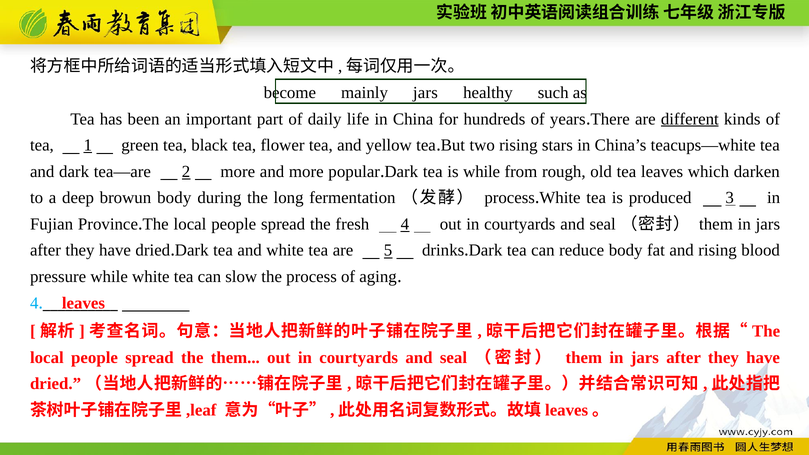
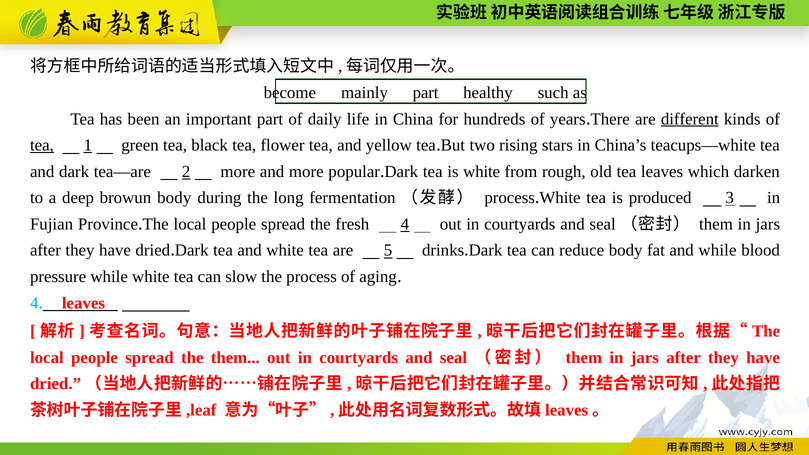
mainly jars: jars -> part (426, 93)
tea underline: none -> present (42, 145)
is while: while -> white (482, 172)
and rising: rising -> while (718, 250)
